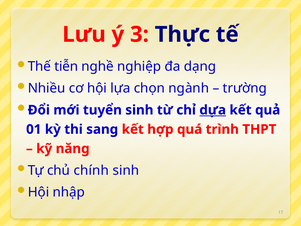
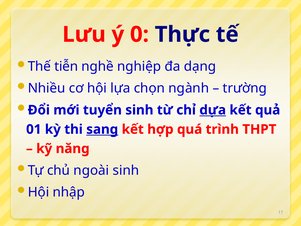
3: 3 -> 0 (139, 34)
sang underline: none -> present (102, 129)
chính: chính -> ngoài (91, 170)
